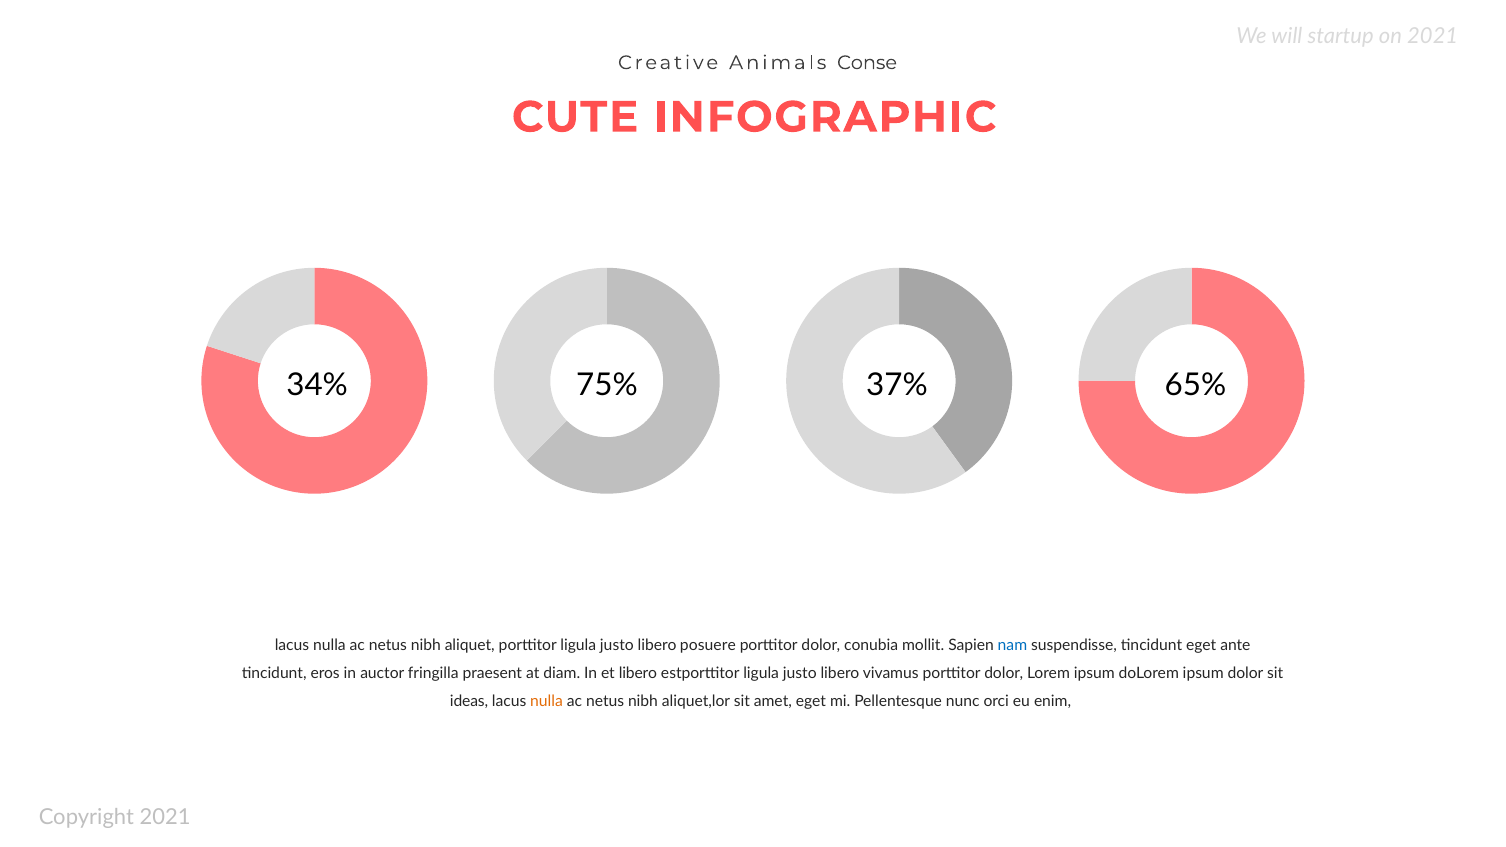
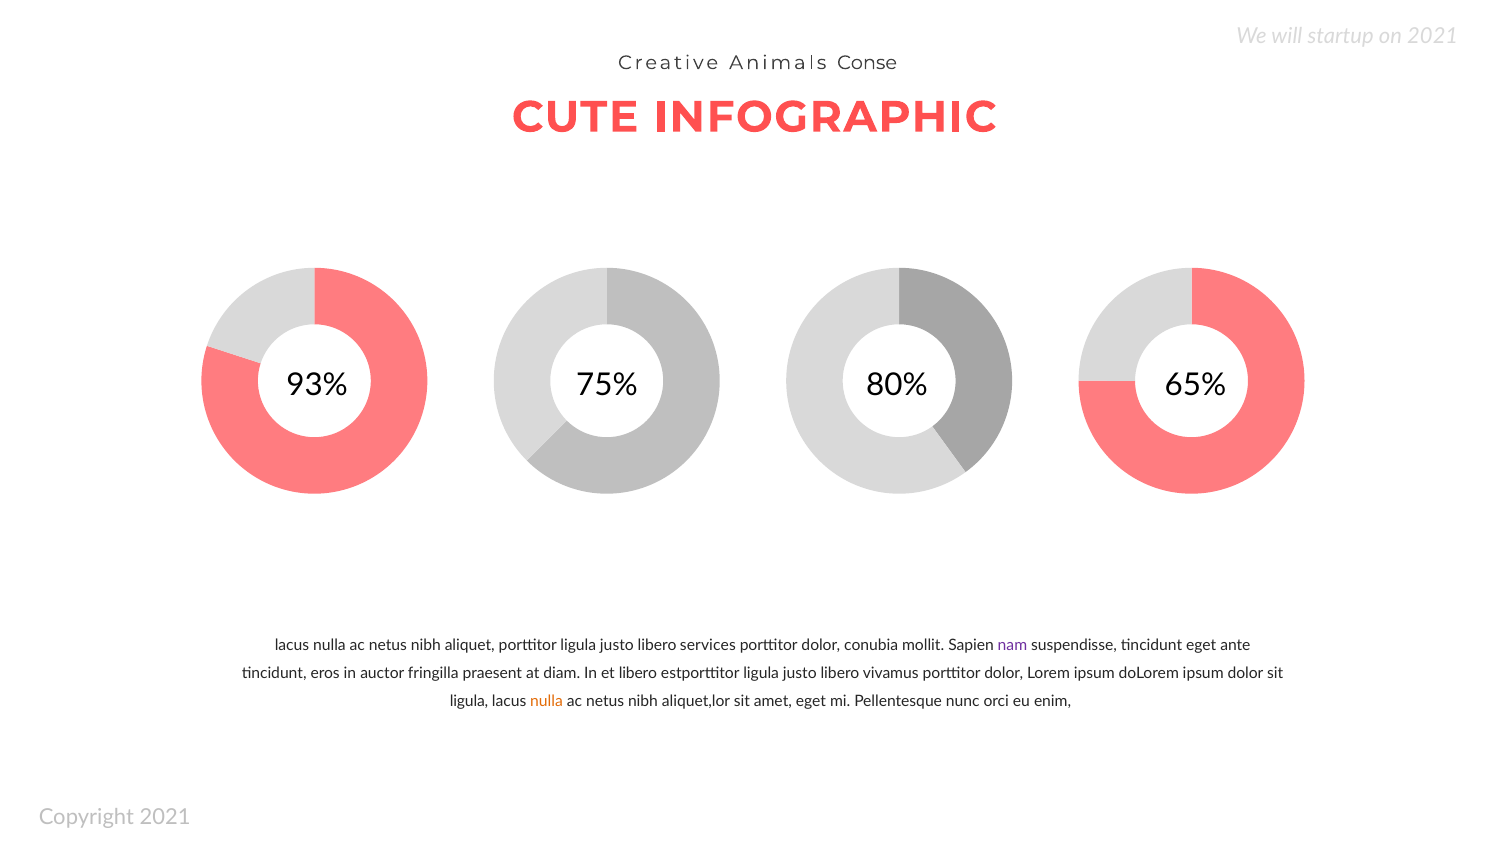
34%: 34% -> 93% (317, 385)
37%: 37% -> 80% (897, 385)
posuere: posuere -> services (708, 645)
nam colour: blue -> purple (1012, 645)
ideas: ideas -> ligula (469, 702)
